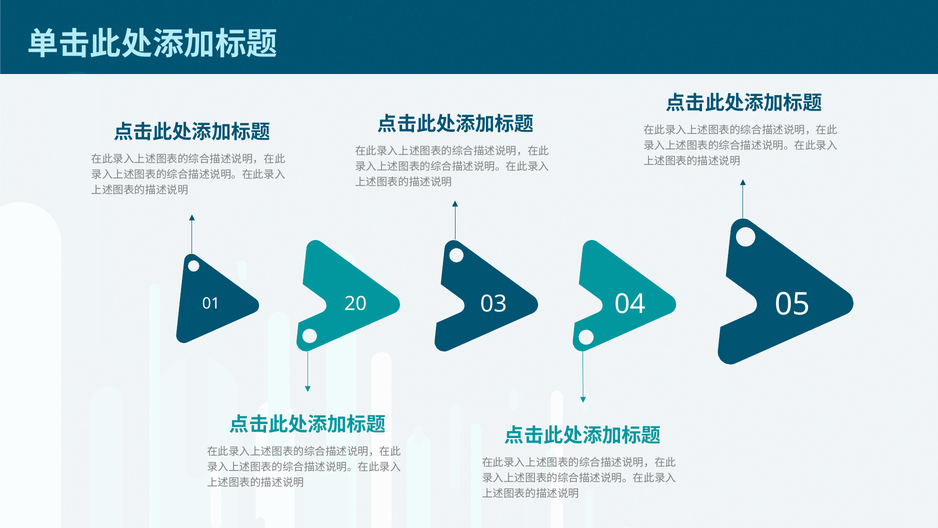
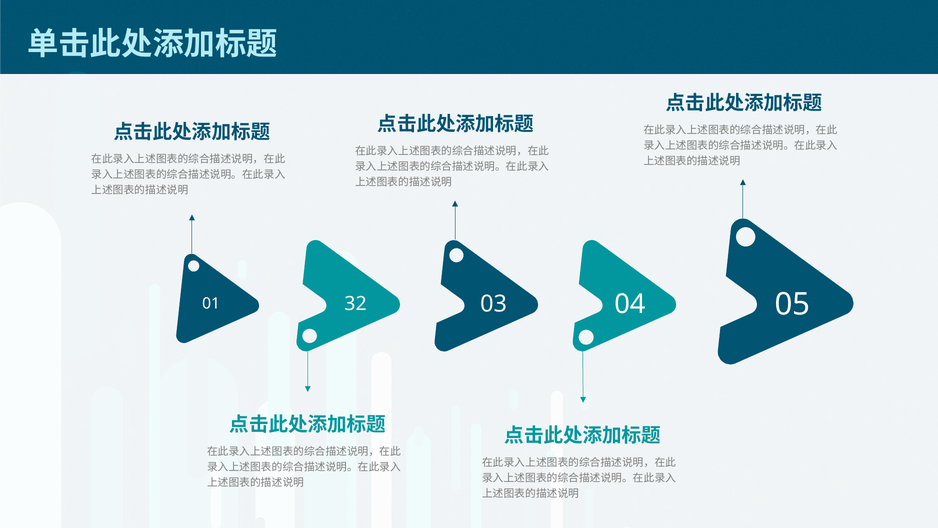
20: 20 -> 32 (356, 303)
